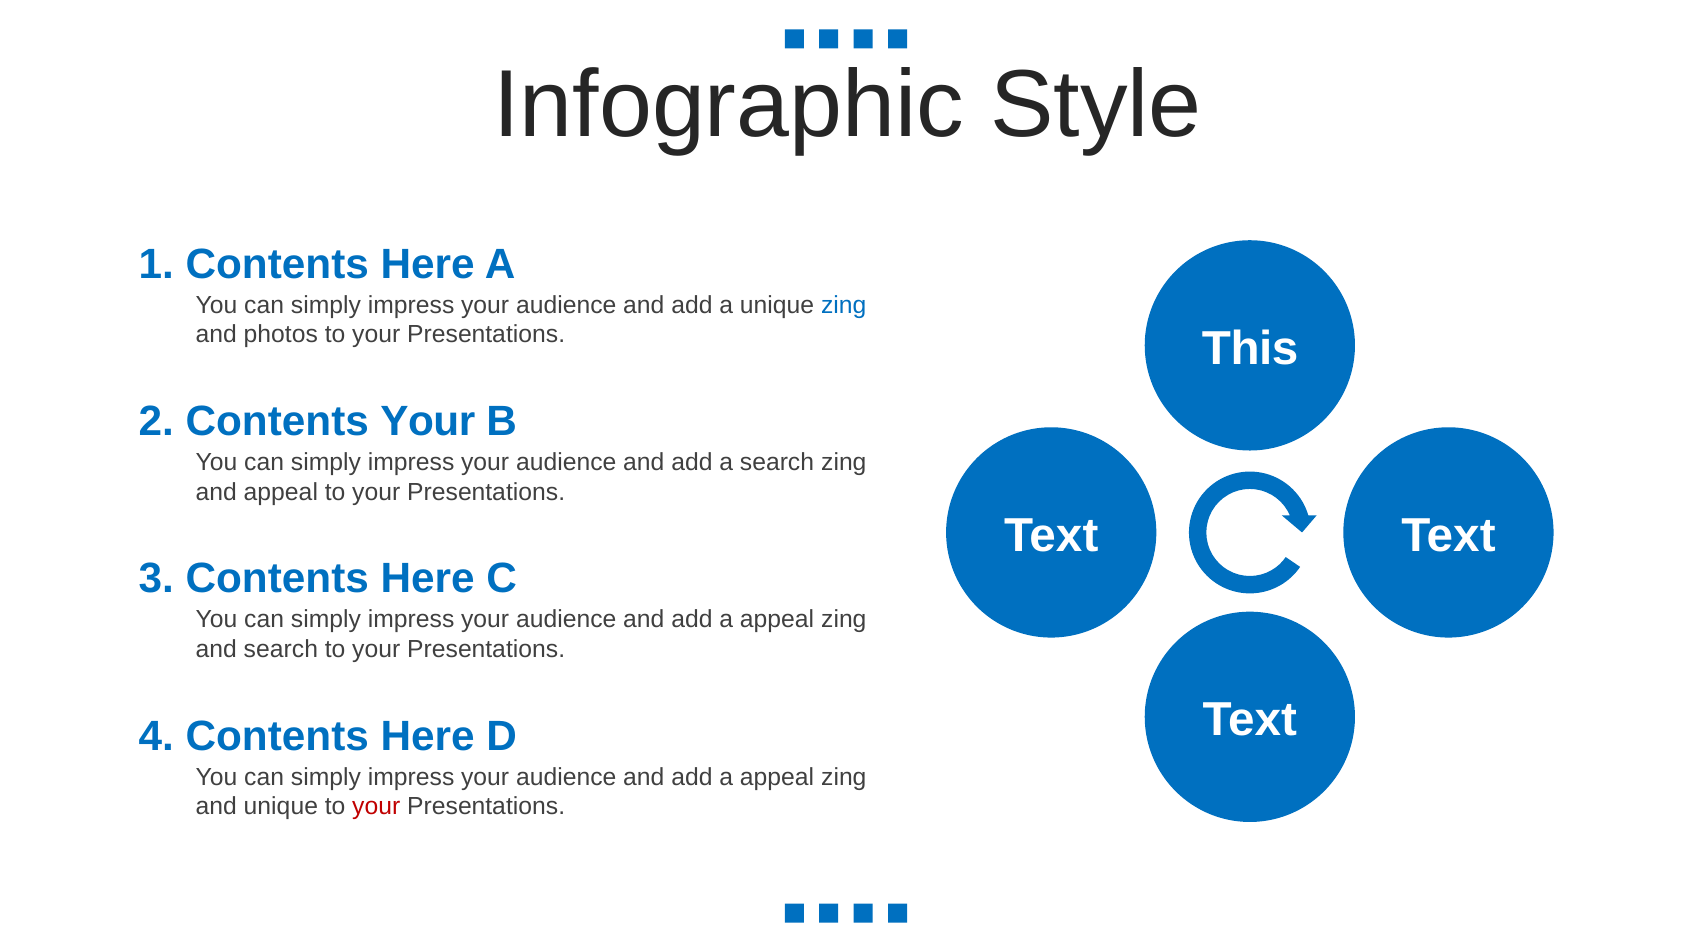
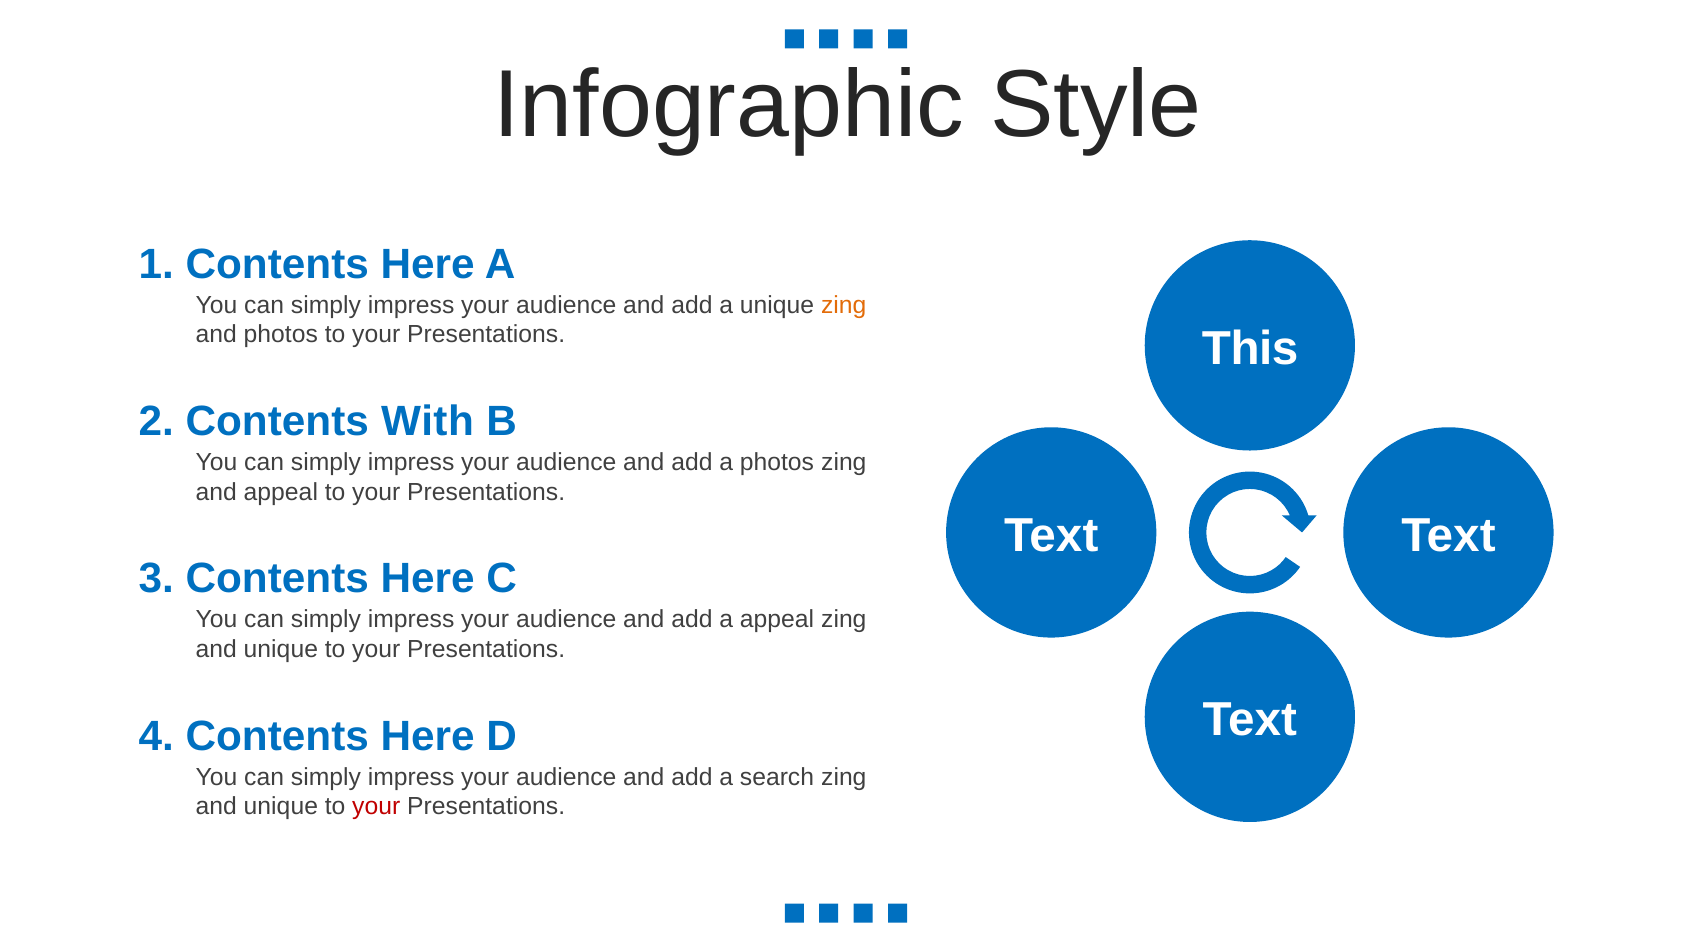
zing colour: blue -> orange (844, 305)
Contents Your: Your -> With (427, 422)
a search: search -> photos (777, 462)
search: search -> unique (281, 649)
appeal: appeal -> search (777, 777)
